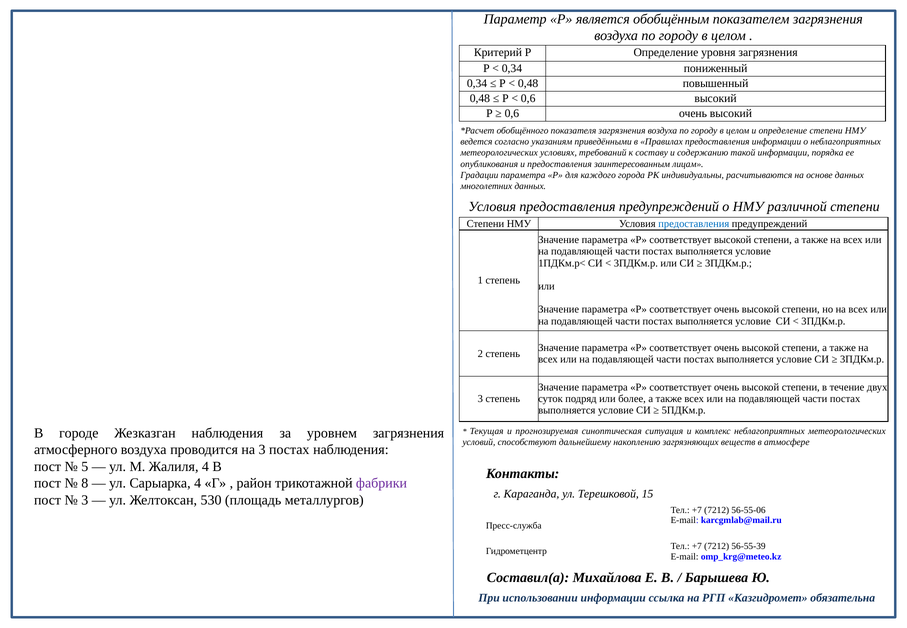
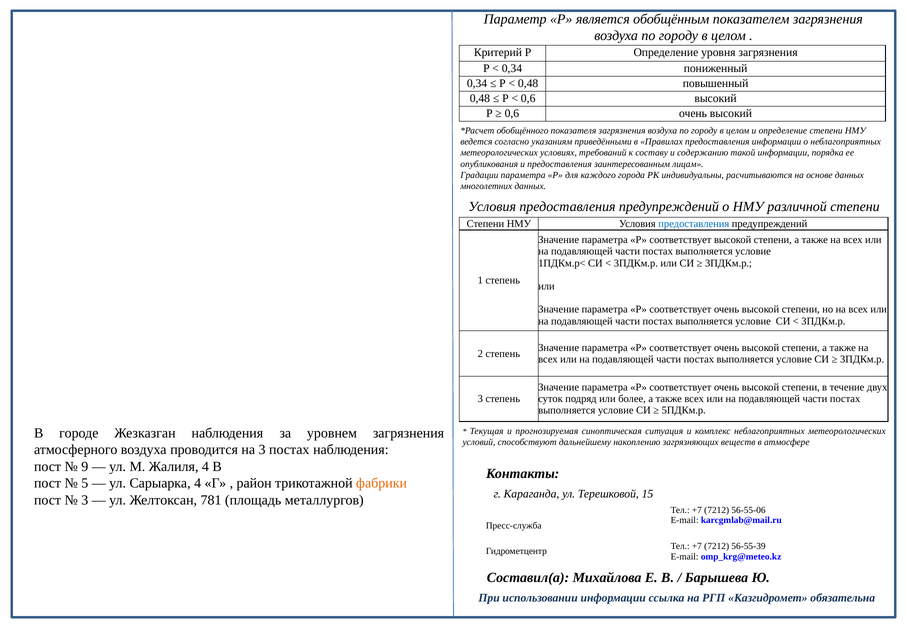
5: 5 -> 9 (85, 466)
8: 8 -> 5 (85, 483)
фабрики colour: purple -> orange (382, 483)
530: 530 -> 781 (211, 500)
